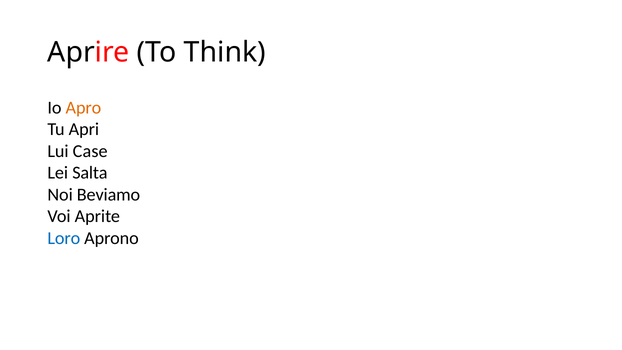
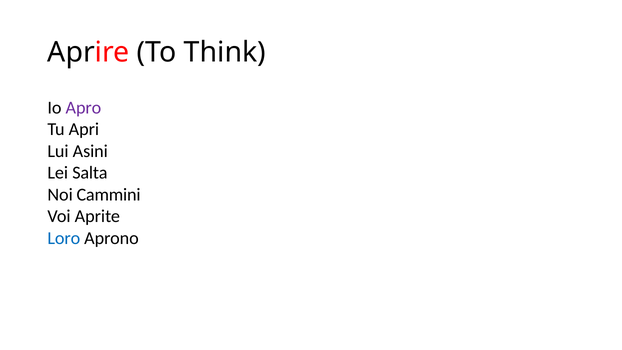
Apro colour: orange -> purple (83, 108)
Case: Case -> Asini (90, 151)
Beviamo: Beviamo -> Cammini (109, 194)
